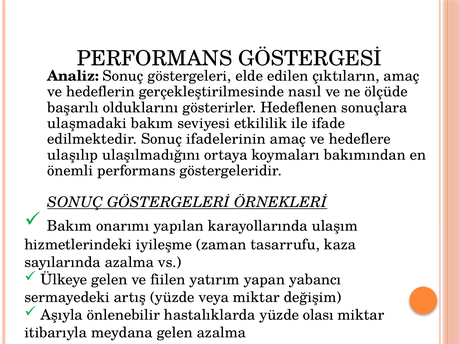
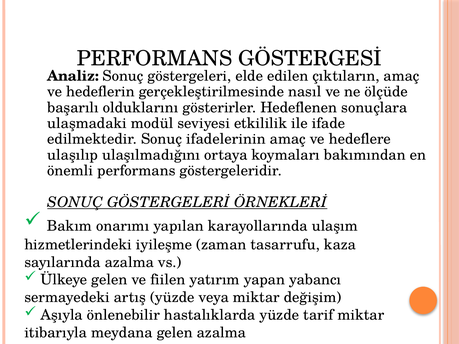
ulaşmadaki bakım: bakım -> modül (152, 123)
olası: olası -> tarif (318, 315)
